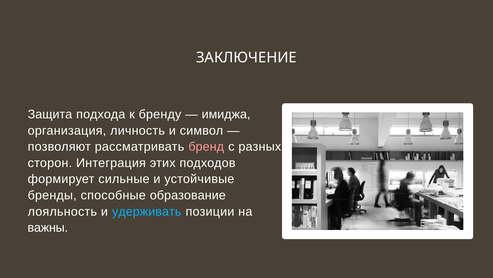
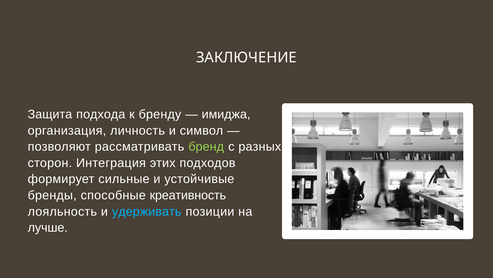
бренд colour: pink -> light green (206, 146)
образование: образование -> креативность (188, 195)
важны: важны -> лучше (48, 227)
